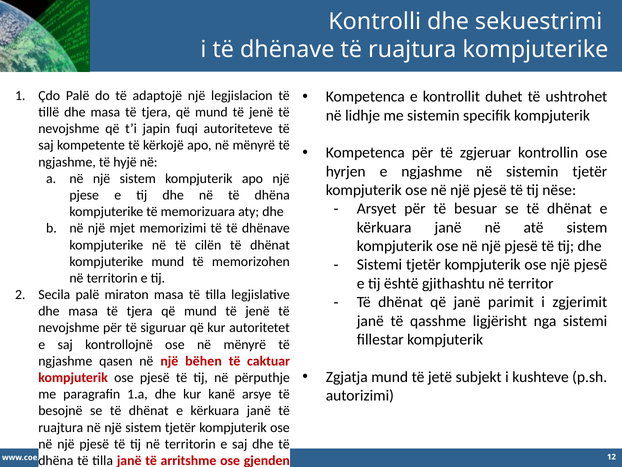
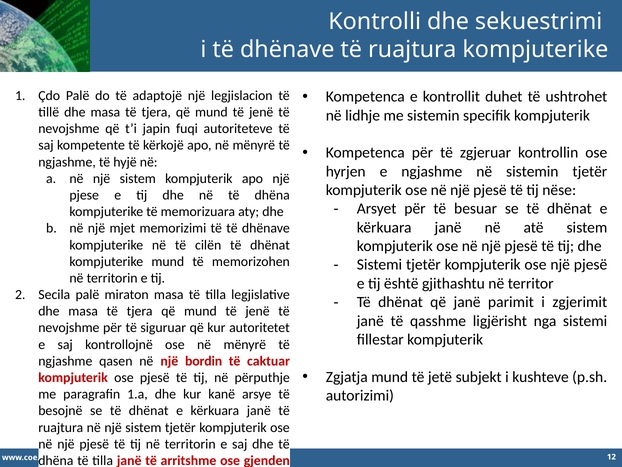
bëhen: bëhen -> bordin (204, 361)
